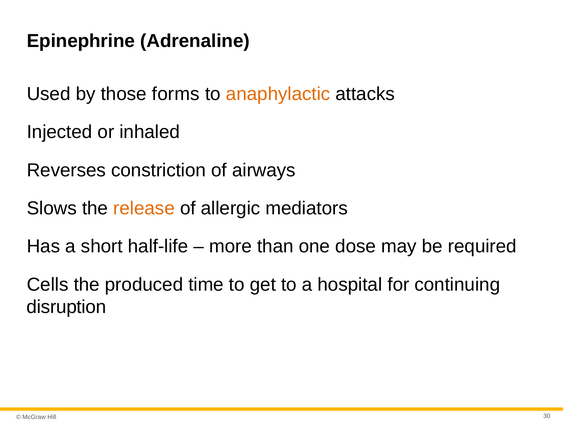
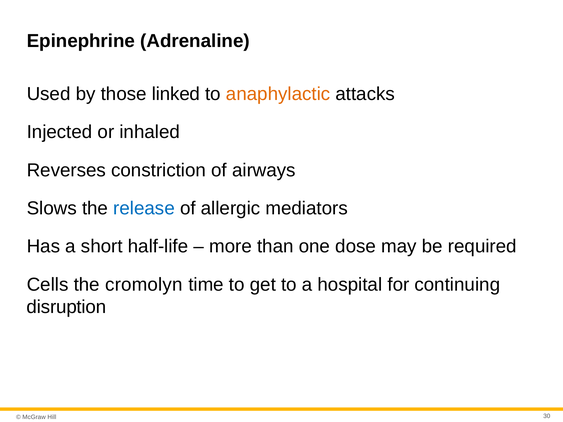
forms: forms -> linked (176, 94)
release colour: orange -> blue (144, 208)
produced: produced -> cromolyn (144, 285)
